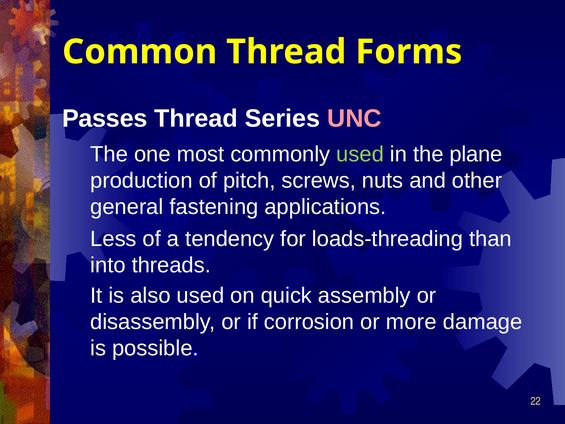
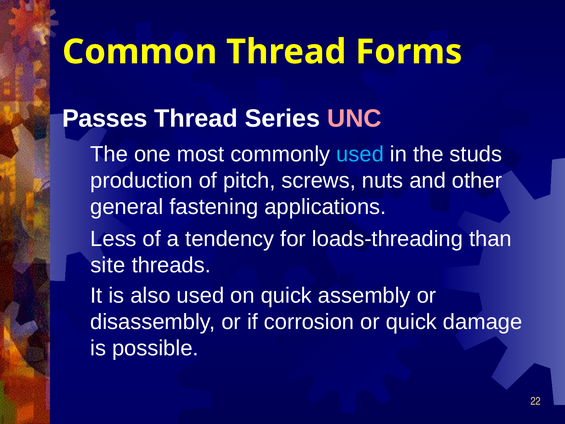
used colour: light green -> light blue (360, 154)
plane: plane -> studs (476, 154)
into: into -> site (108, 265)
or more: more -> quick (411, 322)
